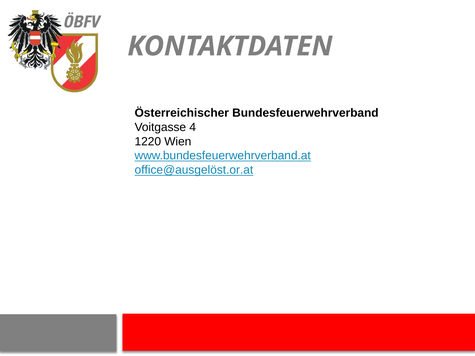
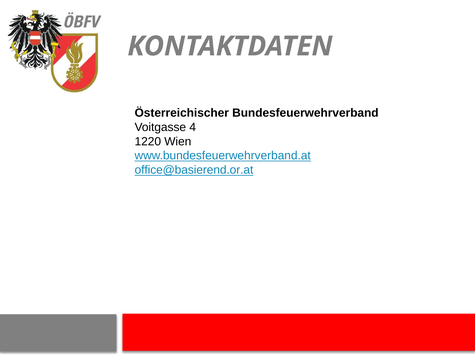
office@ausgelöst.or.at: office@ausgelöst.or.at -> office@basierend.or.at (194, 170)
